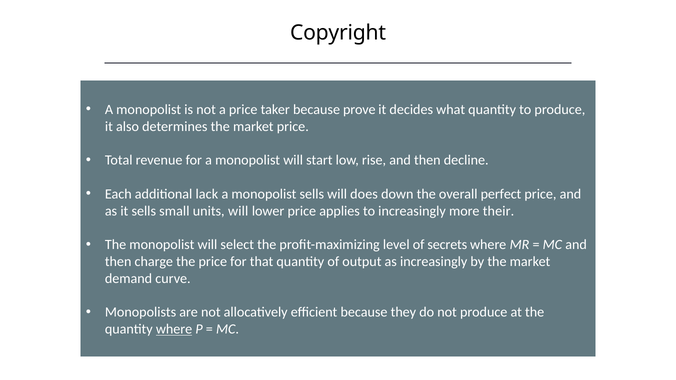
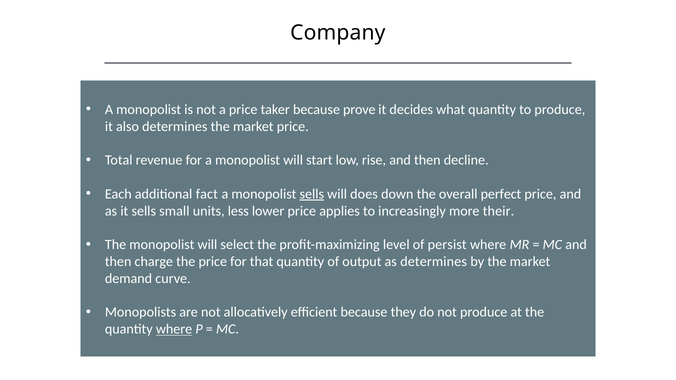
Copyright: Copyright -> Company (338, 33)
lack: lack -> fact (207, 194)
sells underline: none -> present (312, 194)
units will: will -> less (238, 211)
secrets: secrets -> persist (447, 245)
as increasingly: increasingly -> determines (434, 262)
